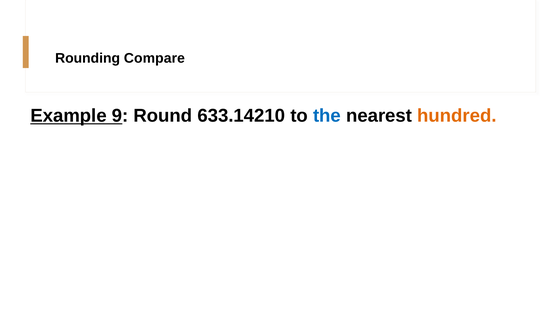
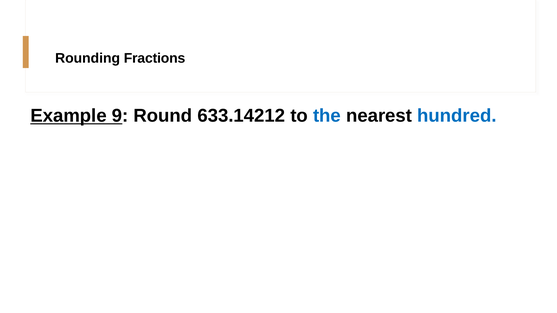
Compare: Compare -> Fractions (155, 58)
633.14210: 633.14210 -> 633.14212 (241, 116)
hundred colour: orange -> blue (457, 116)
